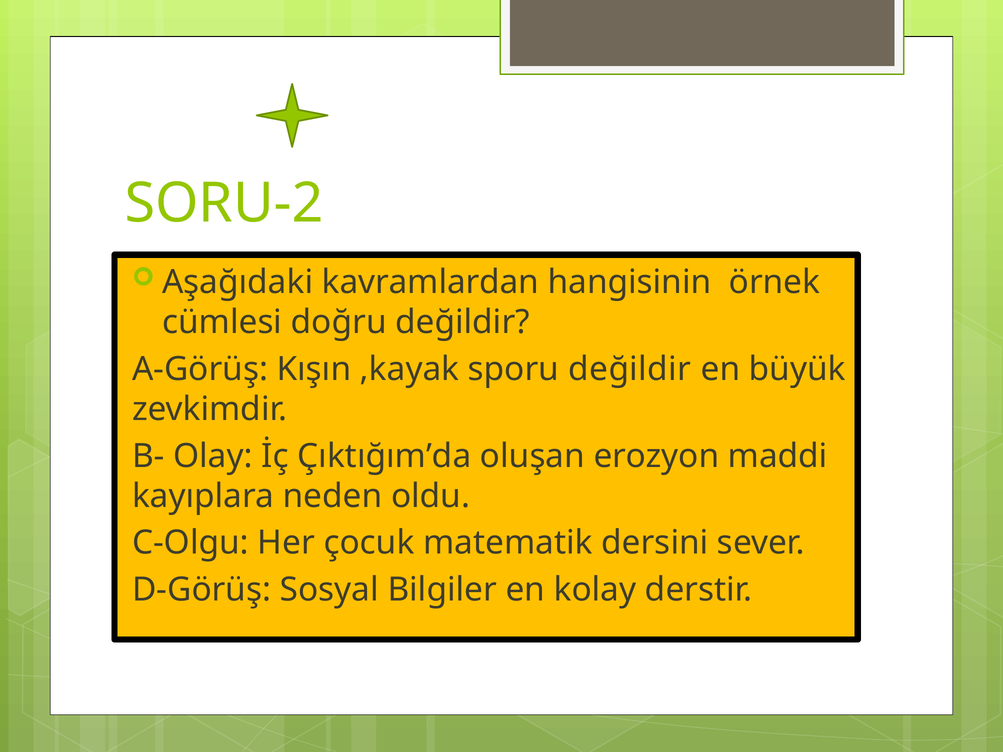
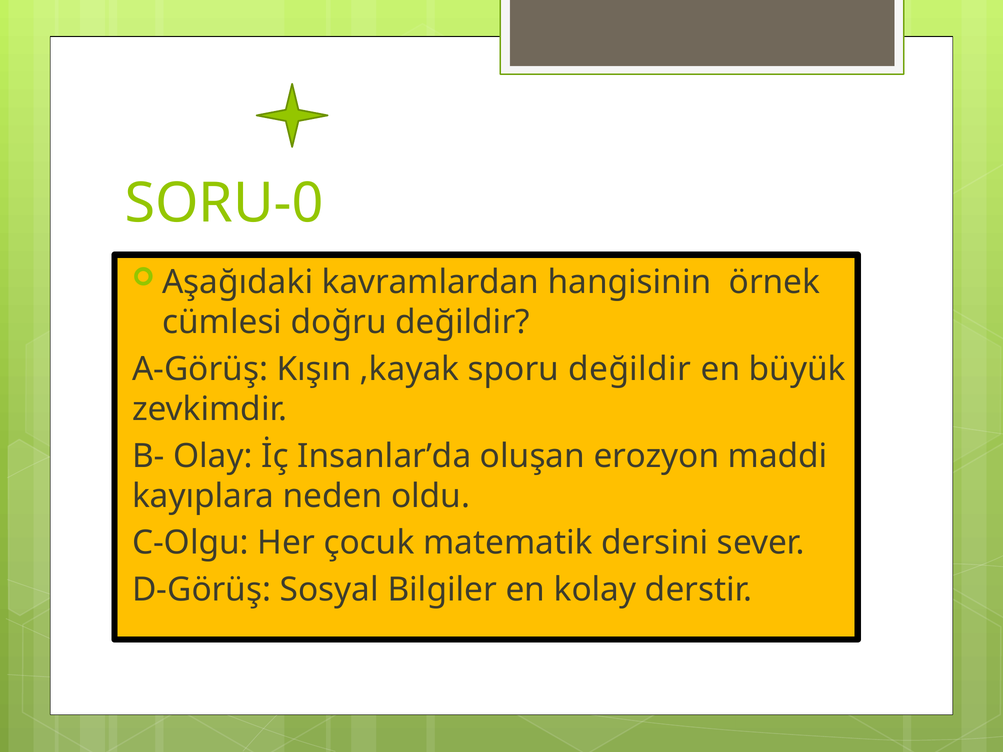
SORU-2: SORU-2 -> SORU-0 (224, 204)
Çıktığım’da: Çıktığım’da -> Insanlar’da (384, 456)
